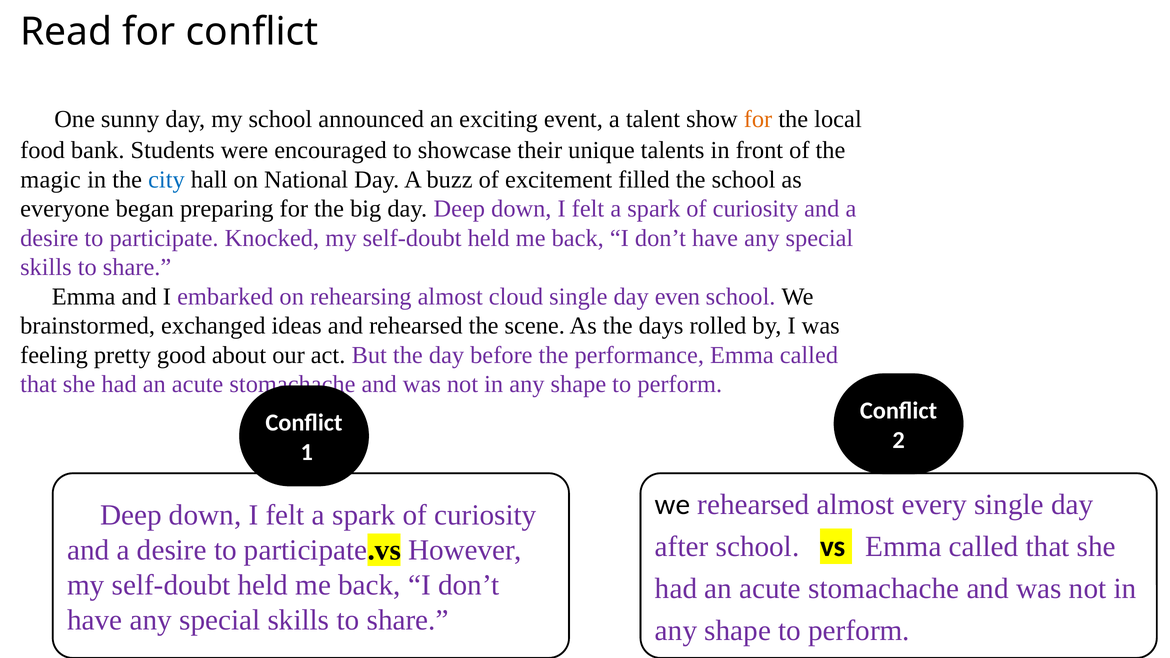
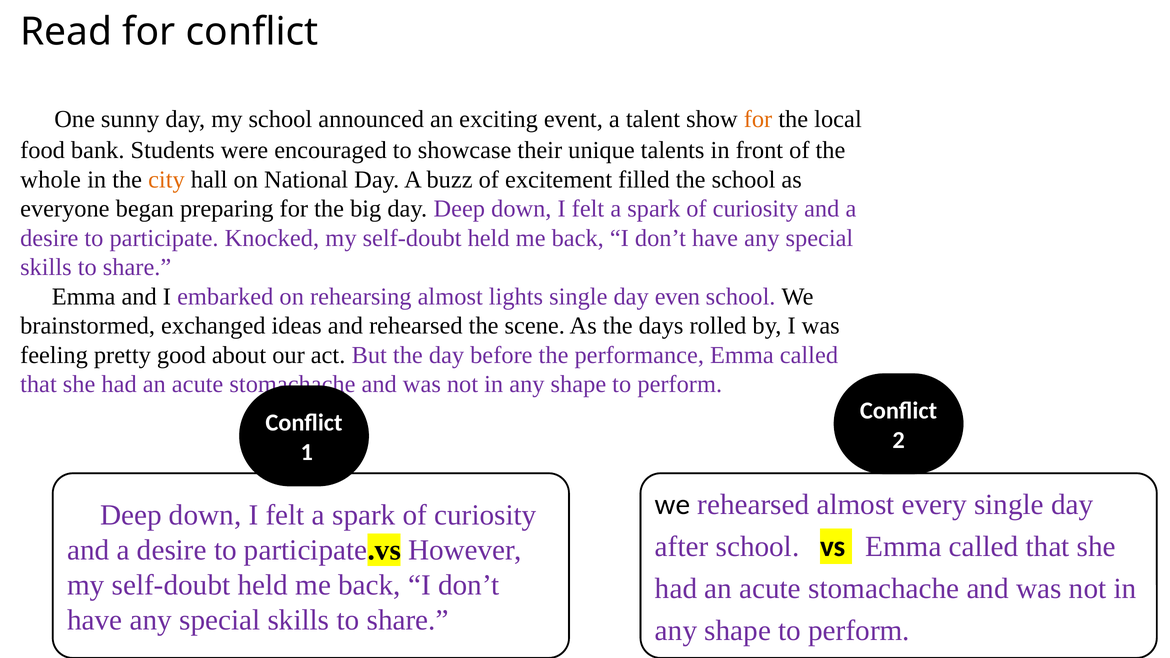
magic: magic -> whole (51, 180)
city colour: blue -> orange (166, 180)
cloud: cloud -> lights (516, 297)
